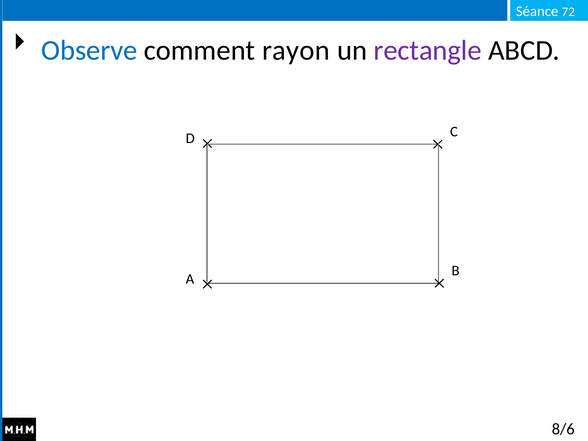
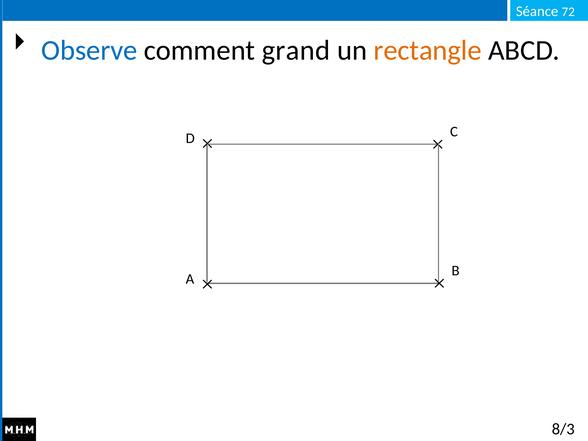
rayon: rayon -> grand (296, 50)
rectangle colour: purple -> orange (428, 50)
8/6: 8/6 -> 8/3 (563, 429)
